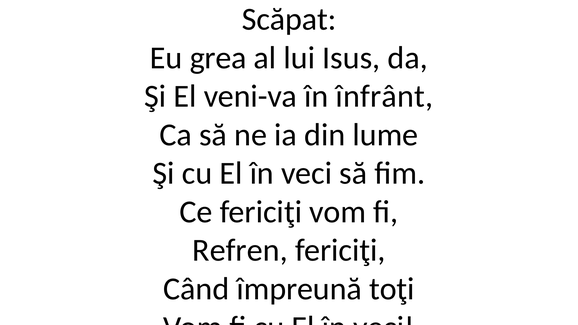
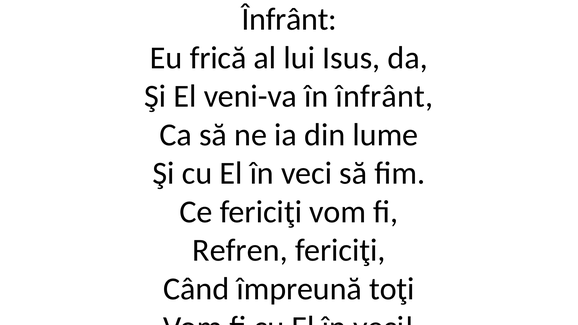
Scăpat: Scăpat -> Înfrânt (289, 19)
grea: grea -> frică (218, 58)
